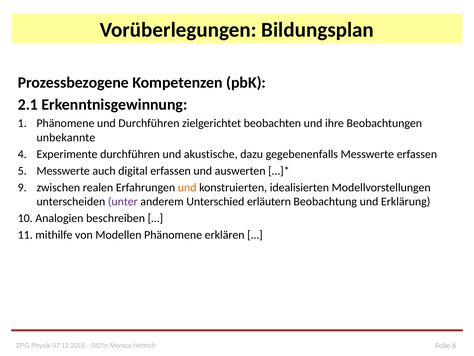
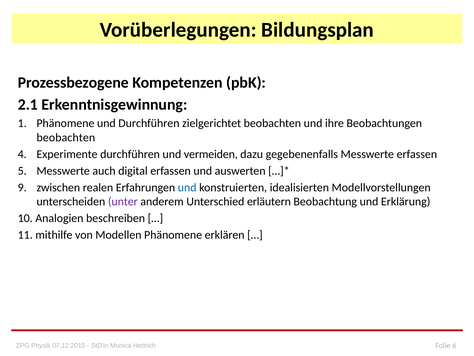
unbekannte: unbekannte -> beobachten (66, 137)
akustische: akustische -> vermeiden (211, 154)
und colour: orange -> blue (187, 187)
